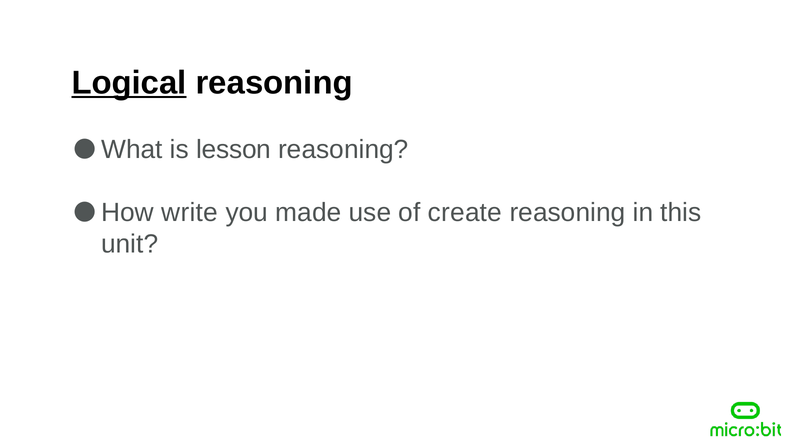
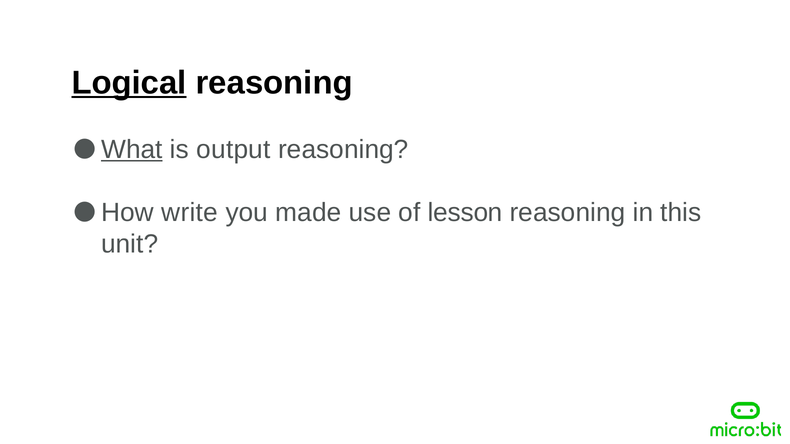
What underline: none -> present (132, 149)
lesson: lesson -> output (233, 149)
create: create -> lesson (465, 213)
